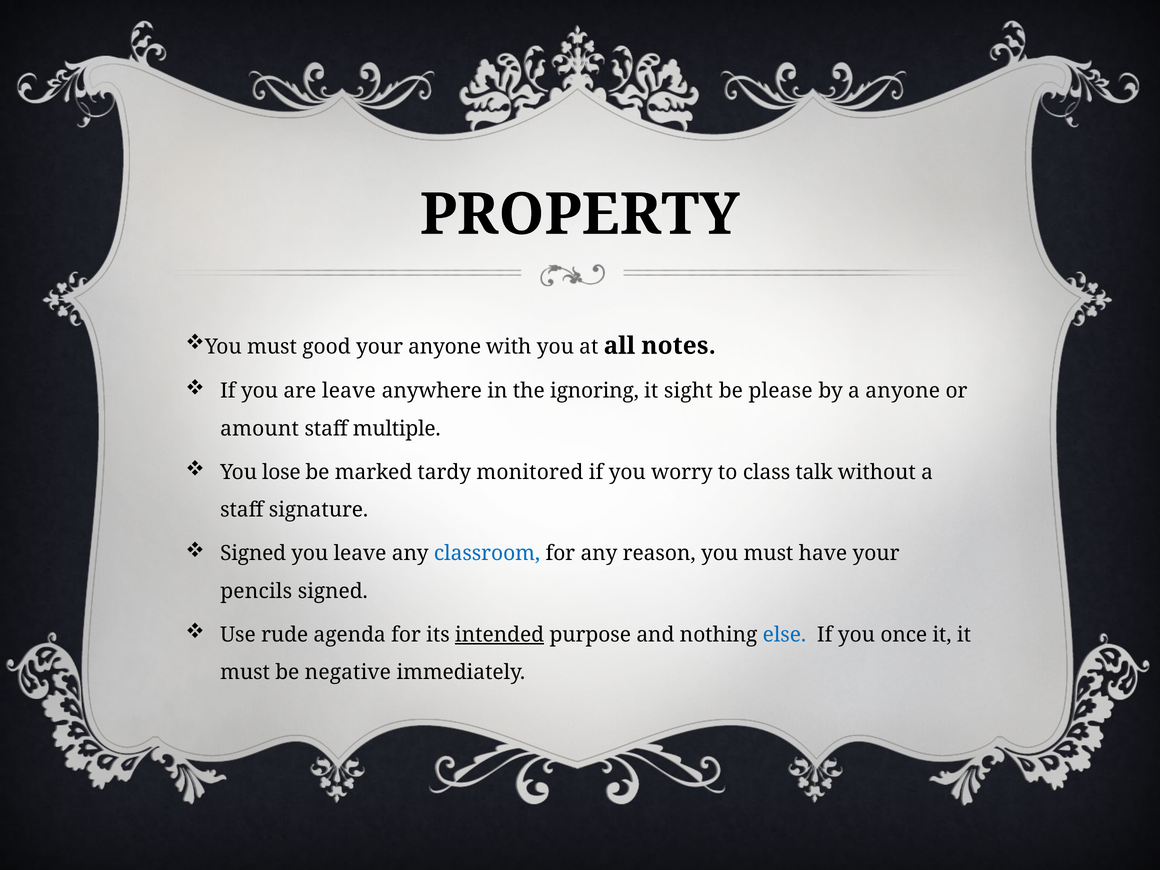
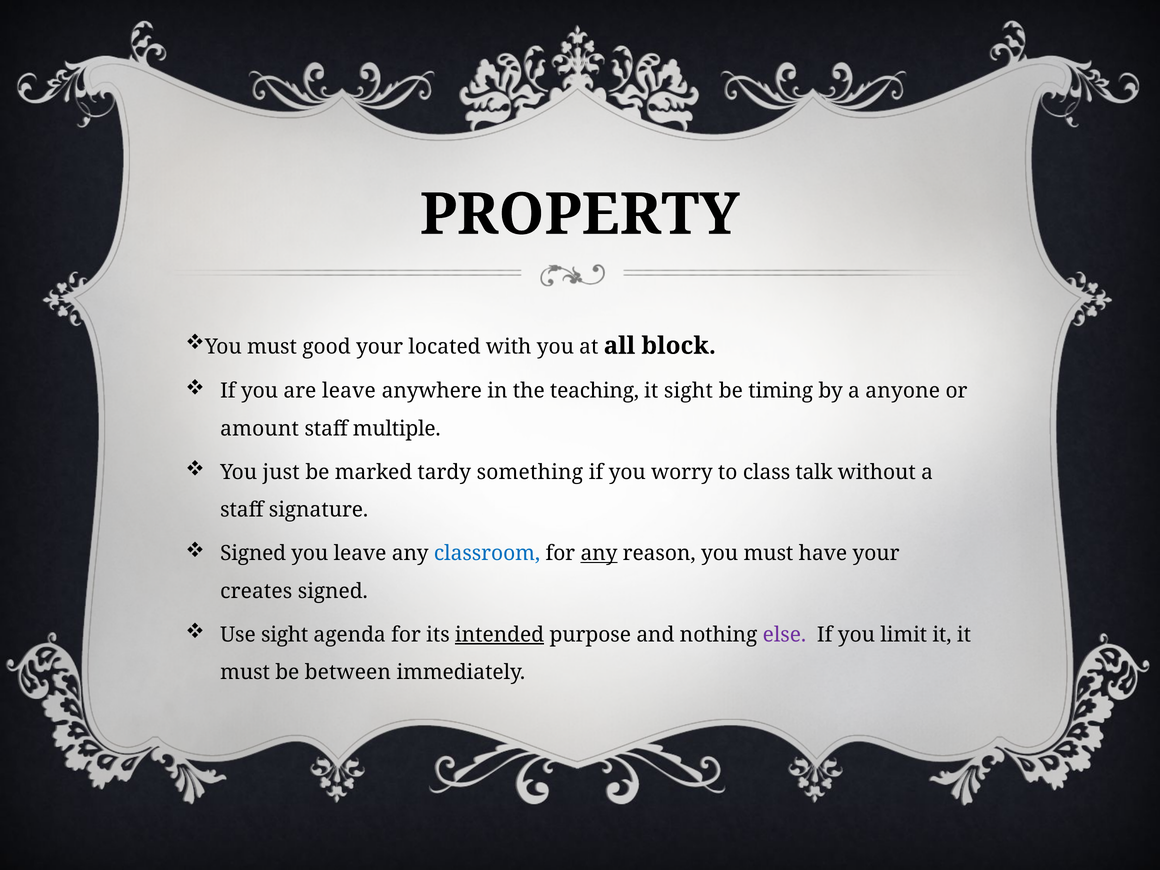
your anyone: anyone -> located (445, 347)
notes: notes -> block (679, 346)
ignoring: ignoring -> teaching (595, 391)
please: please -> timing (781, 391)
lose: lose -> just (281, 472)
monitored: monitored -> something (530, 472)
any underline: none -> present (599, 553)
pencils: pencils -> creates (256, 591)
Use rude: rude -> sight (285, 635)
else colour: blue -> purple (784, 635)
once: once -> limit (904, 635)
negative: negative -> between (348, 672)
